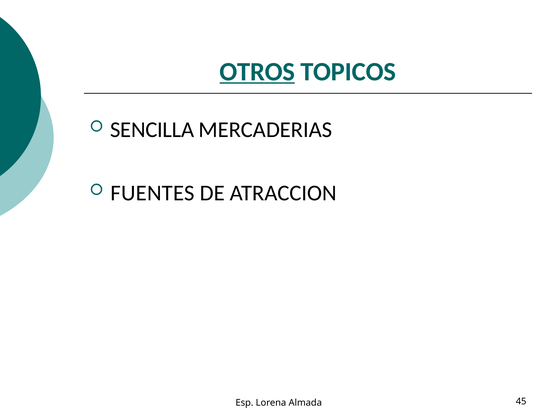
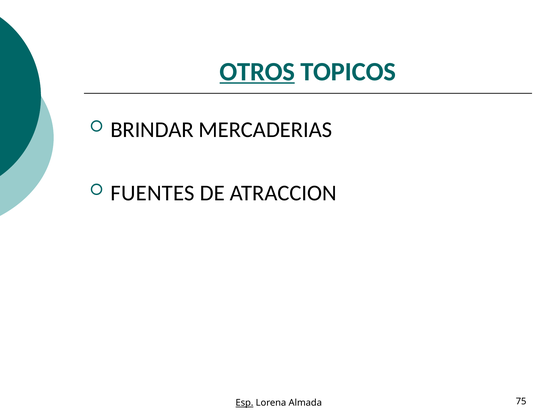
SENCILLA: SENCILLA -> BRINDAR (152, 130)
Esp underline: none -> present (244, 403)
45: 45 -> 75 (521, 401)
